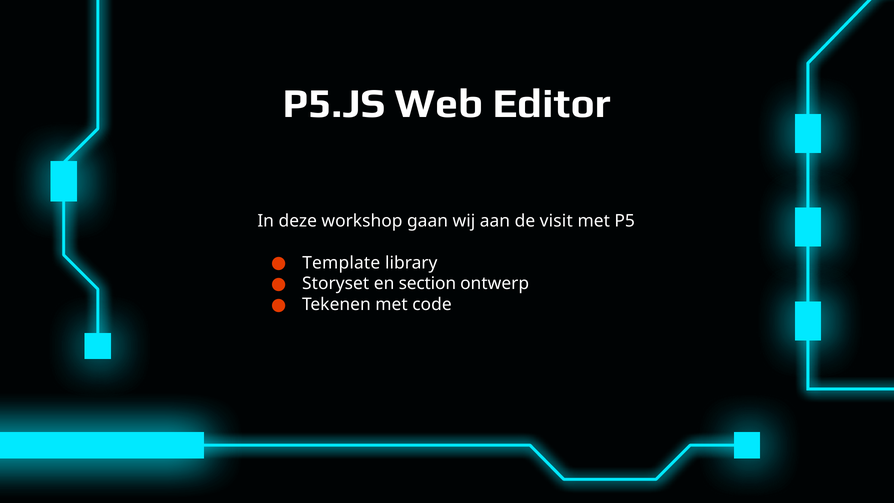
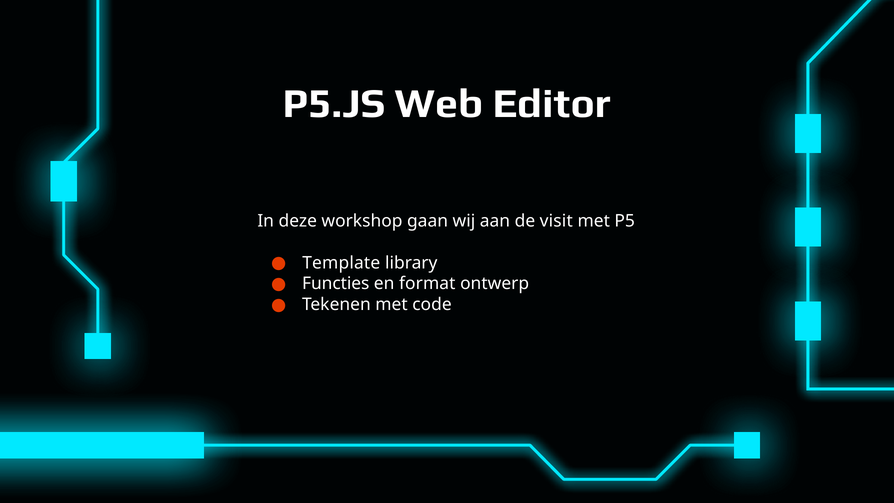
Storyset: Storyset -> Functies (336, 284)
section: section -> format (427, 284)
